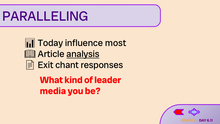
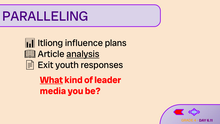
Today: Today -> Itliong (50, 43)
most: most -> plans (116, 43)
chant: chant -> youth (67, 65)
What underline: none -> present (51, 80)
